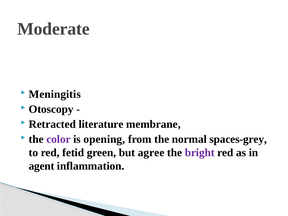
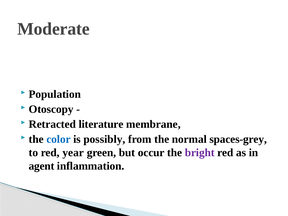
Meningitis: Meningitis -> Population (55, 94)
color colour: purple -> blue (59, 139)
opening: opening -> possibly (104, 139)
fetid: fetid -> year (73, 153)
agree: agree -> occur (151, 153)
